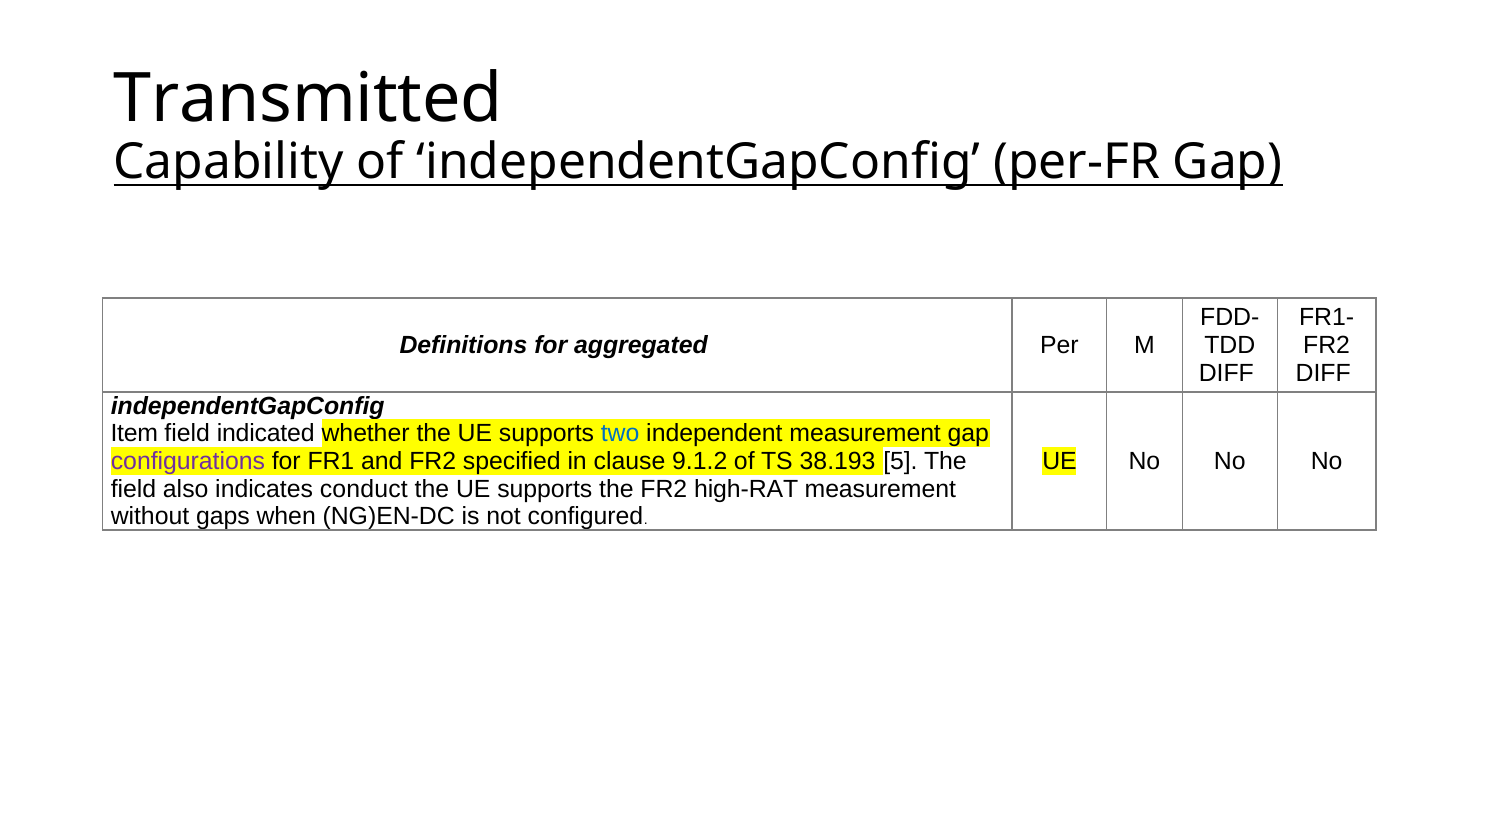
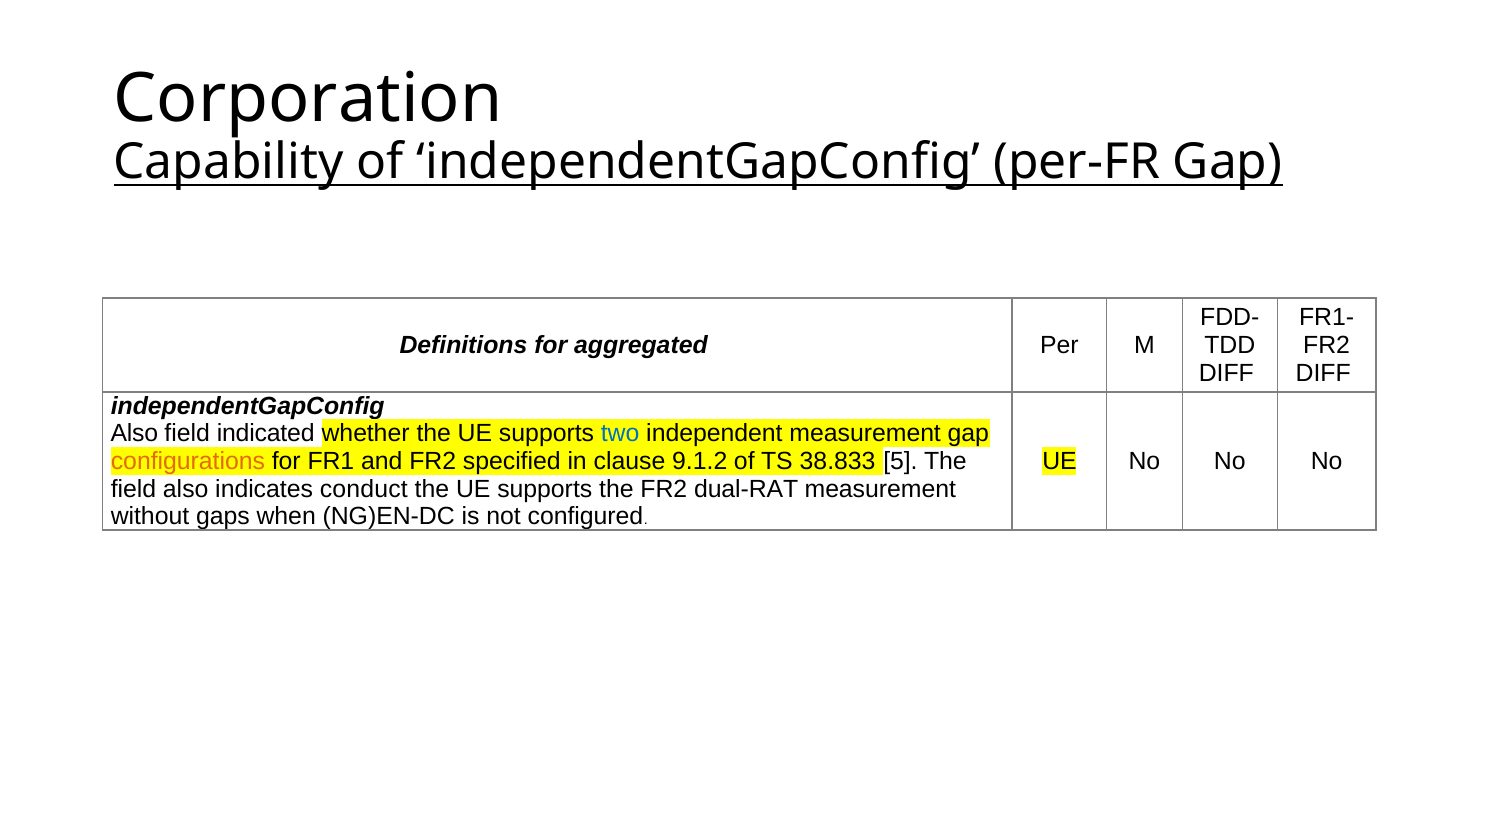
Transmitted: Transmitted -> Corporation (308, 98)
Item: Item -> Also (134, 434)
configurations colour: purple -> orange (188, 461)
38.193: 38.193 -> 38.833 (838, 461)
high-RAT: high-RAT -> dual-RAT (746, 489)
